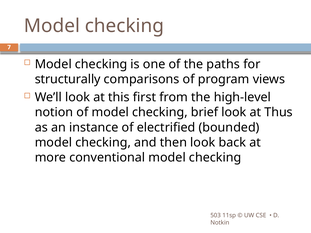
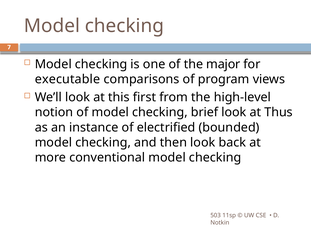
paths: paths -> major (223, 64)
structurally: structurally -> executable (68, 79)
